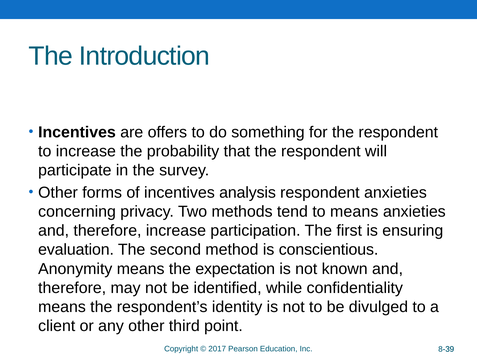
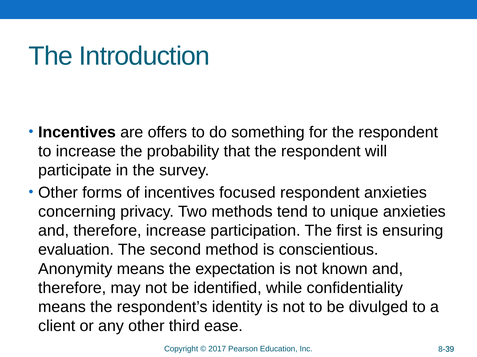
analysis: analysis -> focused (247, 193)
to means: means -> unique (354, 212)
point: point -> ease (223, 327)
